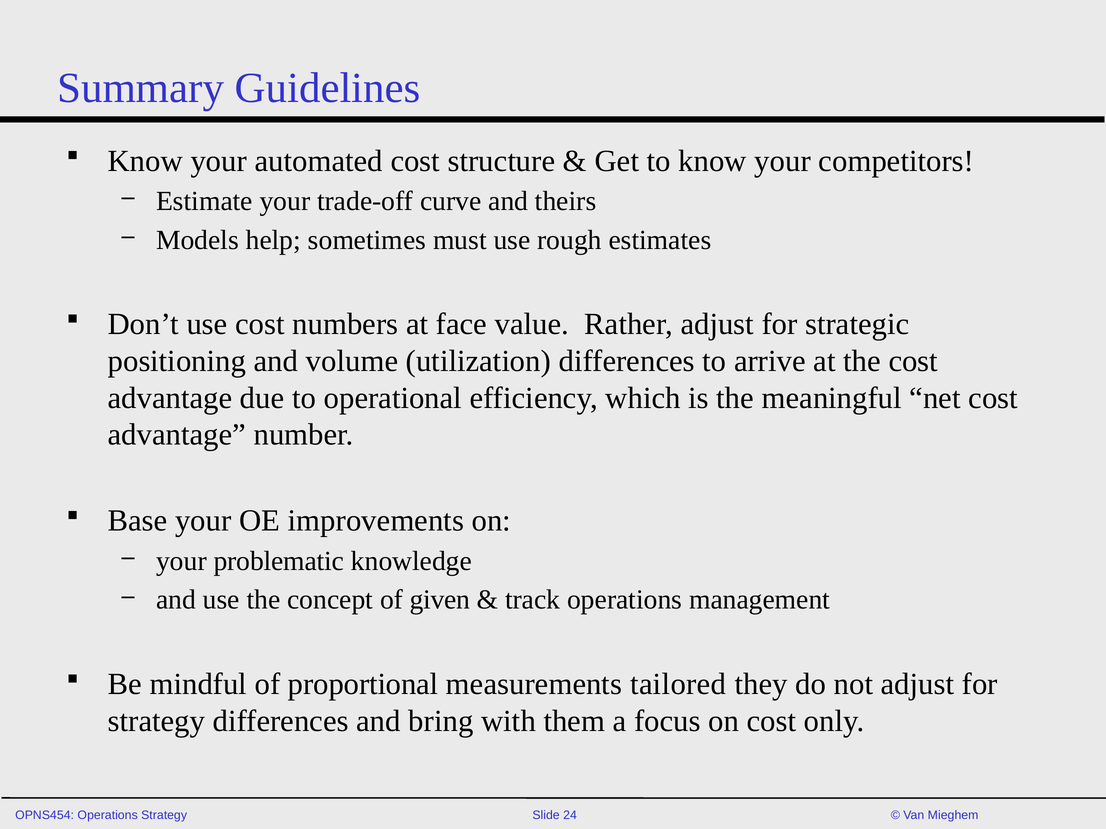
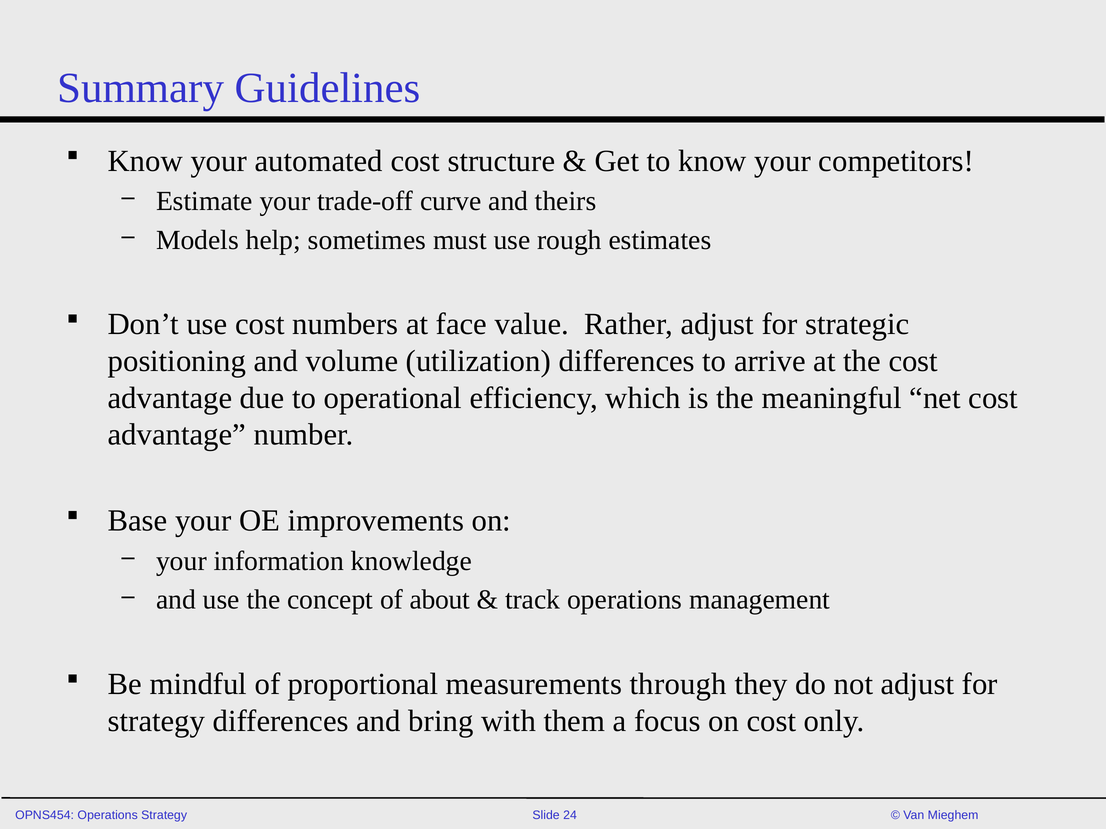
problematic: problematic -> information (279, 561)
given: given -> about (440, 600)
tailored: tailored -> through (678, 685)
